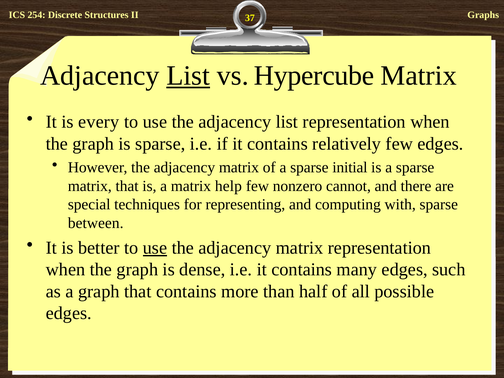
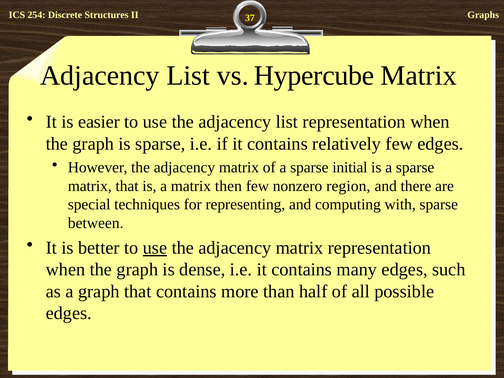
List underline: present -> none (188, 76)
every: every -> easier (99, 122)
help: help -> then (228, 186)
cannot: cannot -> region (348, 186)
